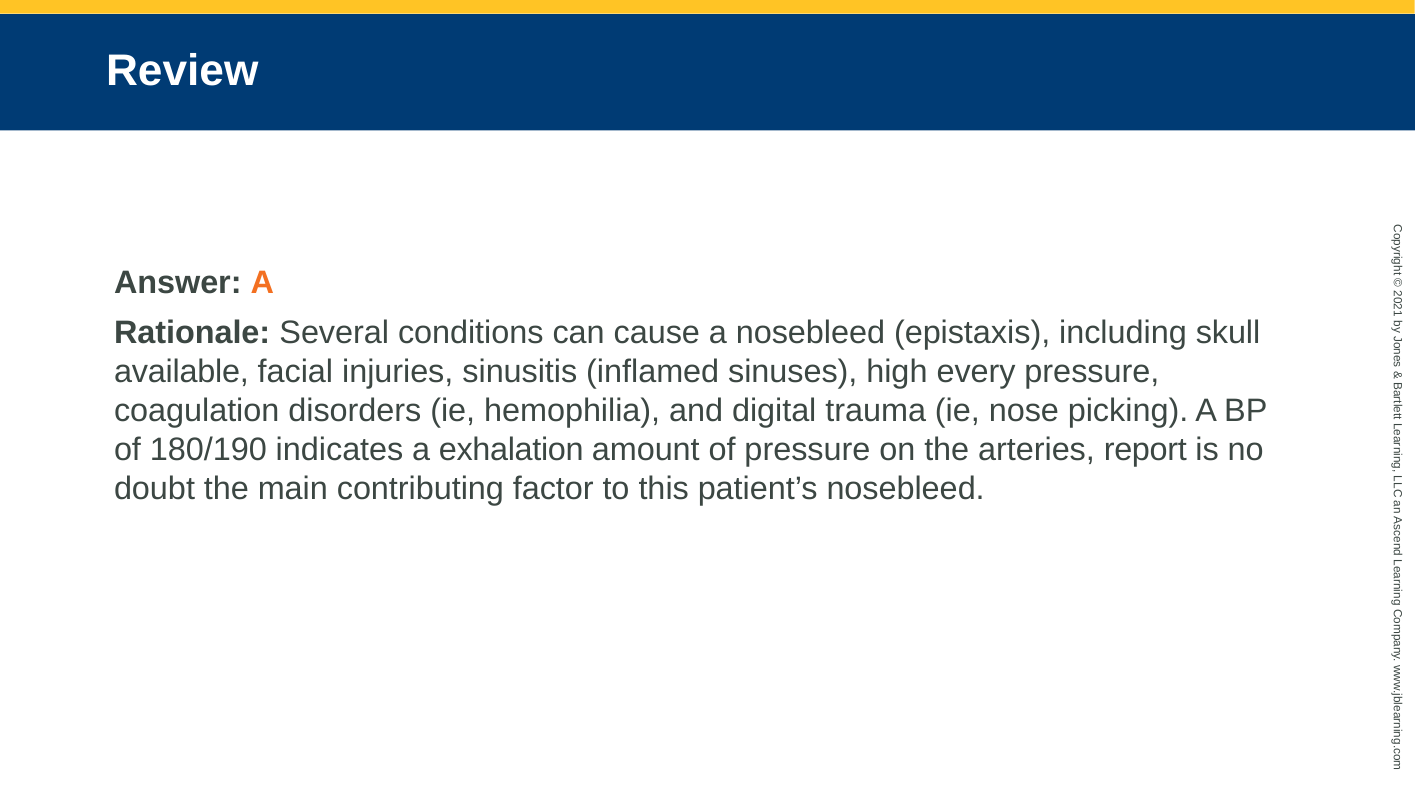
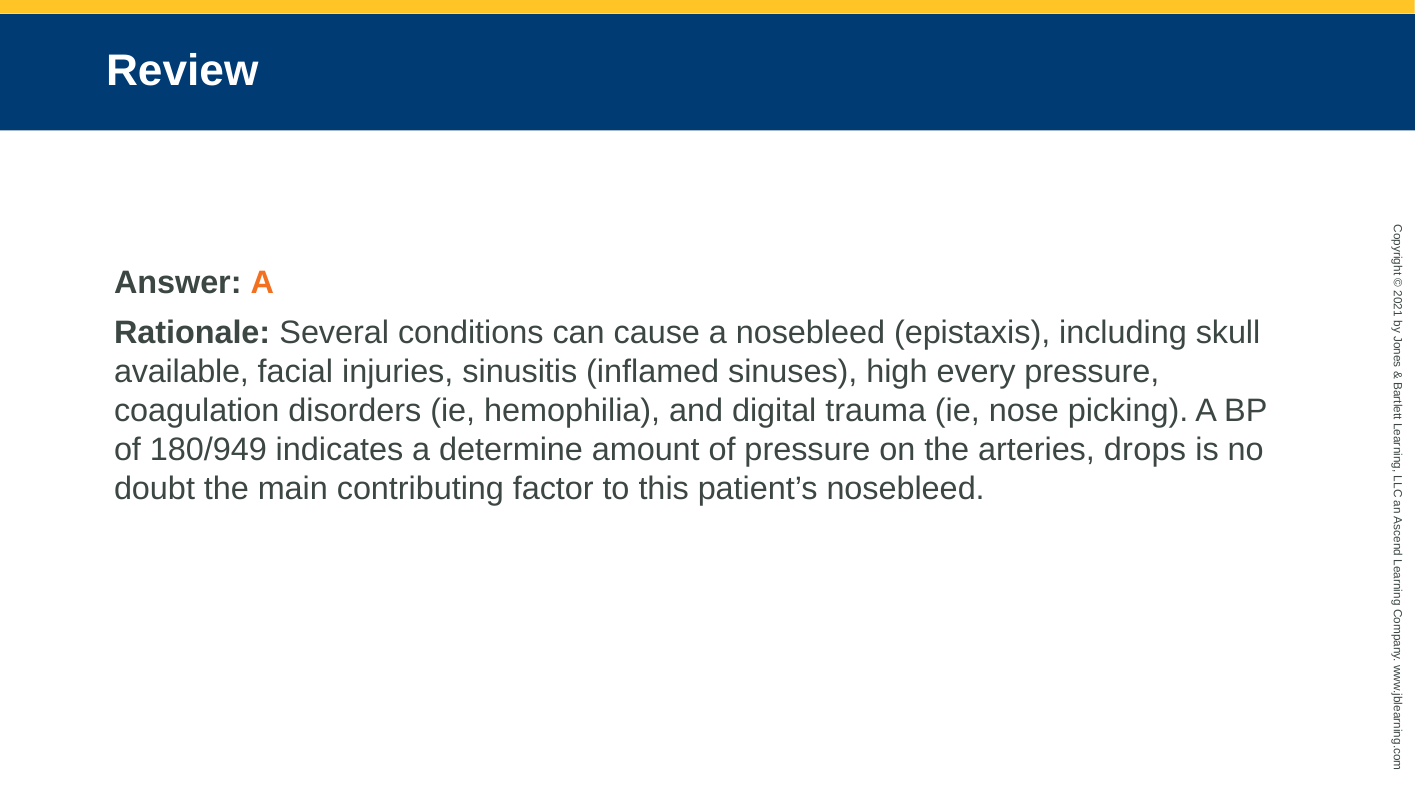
180/190: 180/190 -> 180/949 (208, 450)
exhalation: exhalation -> determine (511, 450)
report: report -> drops (1145, 450)
